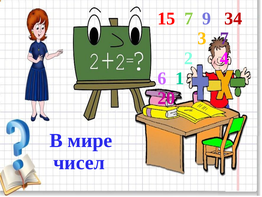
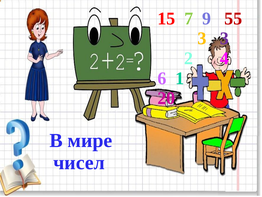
34: 34 -> 55 (233, 18)
3 7: 7 -> 3 (224, 38)
